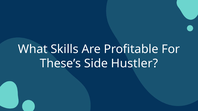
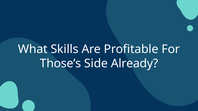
These’s: These’s -> Those’s (60, 64)
Hustler: Hustler -> Already (135, 64)
